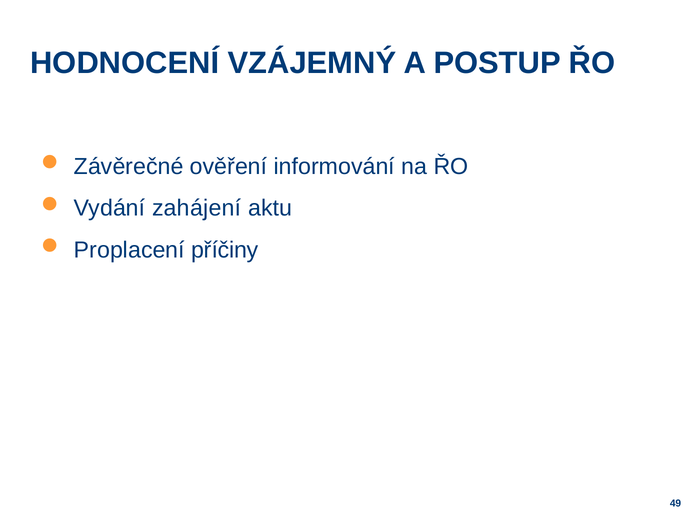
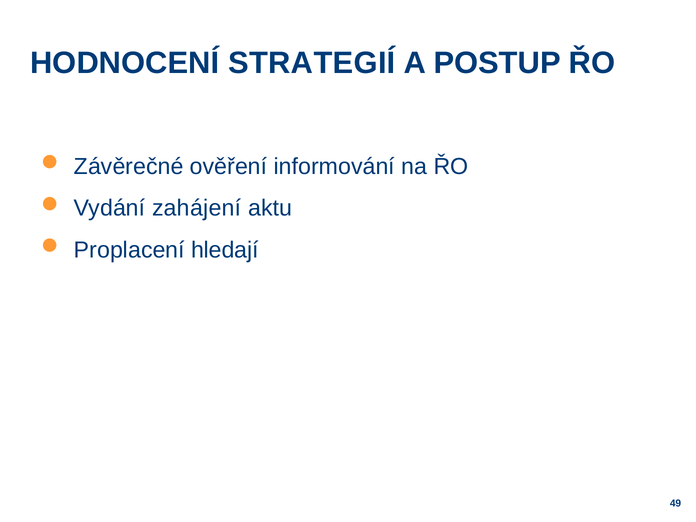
VZÁJEMNÝ: VZÁJEMNÝ -> STRATEGIÍ (312, 63)
příčiny: příčiny -> hledají (225, 250)
